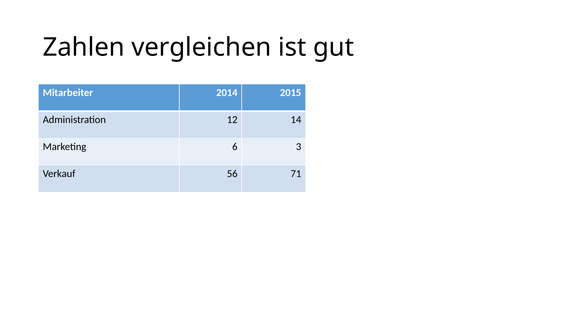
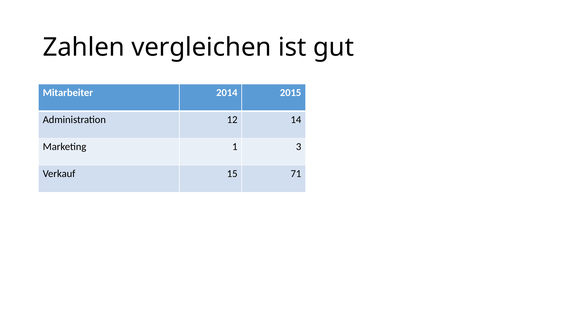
6: 6 -> 1 (235, 147)
56: 56 -> 15 (232, 174)
